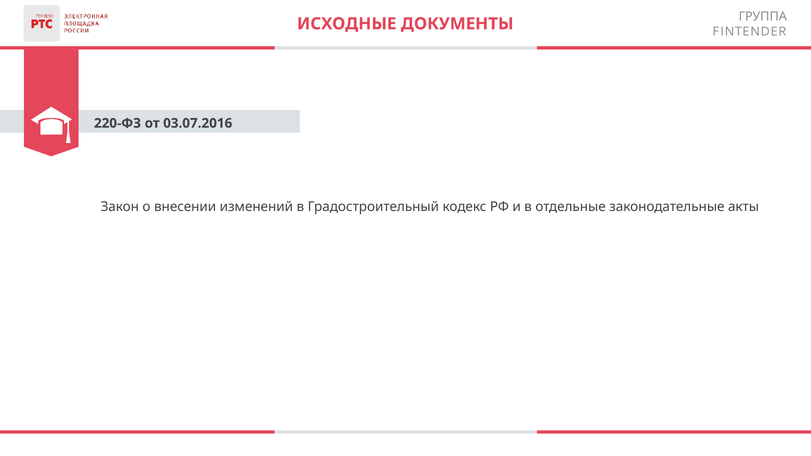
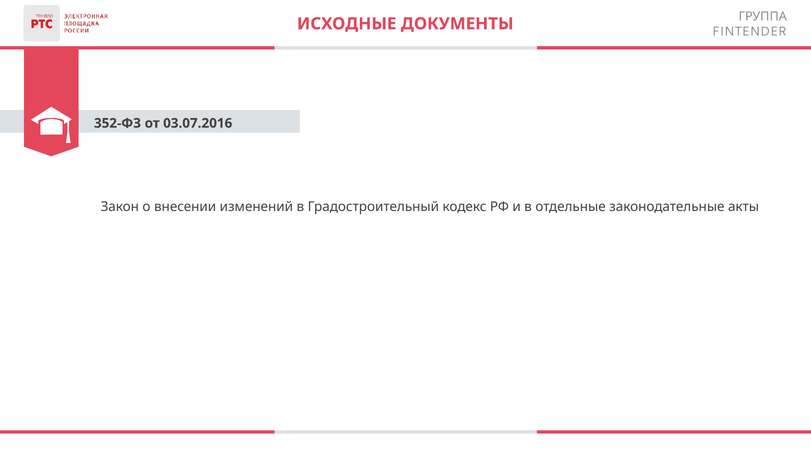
220-ФЗ: 220-ФЗ -> 352-ФЗ (118, 123)
